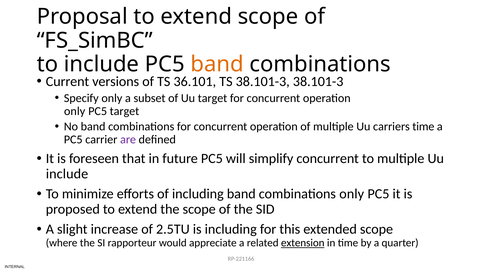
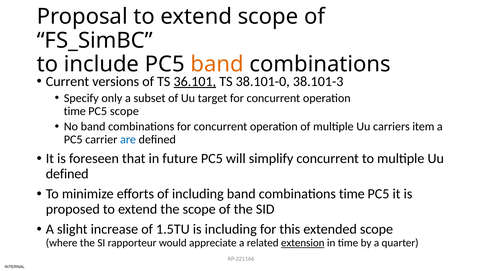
36.101 underline: none -> present (195, 81)
TS 38.101-3: 38.101-3 -> 38.101-0 (263, 81)
only: only -> time (75, 111)
PC5 target: target -> scope (124, 111)
carriers time: time -> item (423, 127)
are colour: purple -> blue (128, 140)
include: include -> defined (67, 174)
combinations only: only -> time (352, 194)
2.5TU: 2.5TU -> 1.5TU (173, 229)
